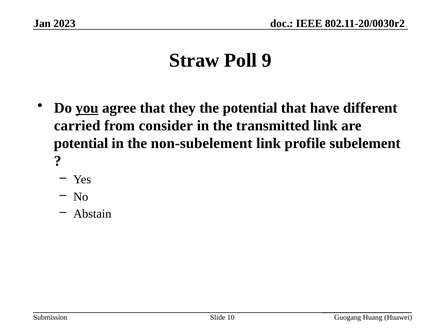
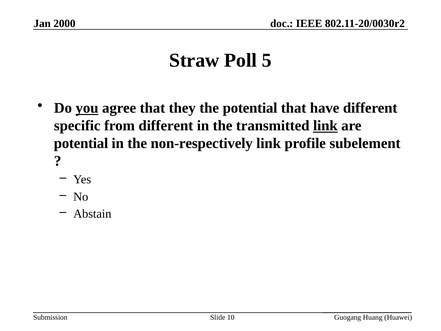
2023: 2023 -> 2000 (64, 24)
9: 9 -> 5 (267, 60)
carried: carried -> specific (77, 126)
from consider: consider -> different (166, 126)
link underline: none -> present (325, 126)
non-subelement: non-subelement -> non-respectively (202, 143)
